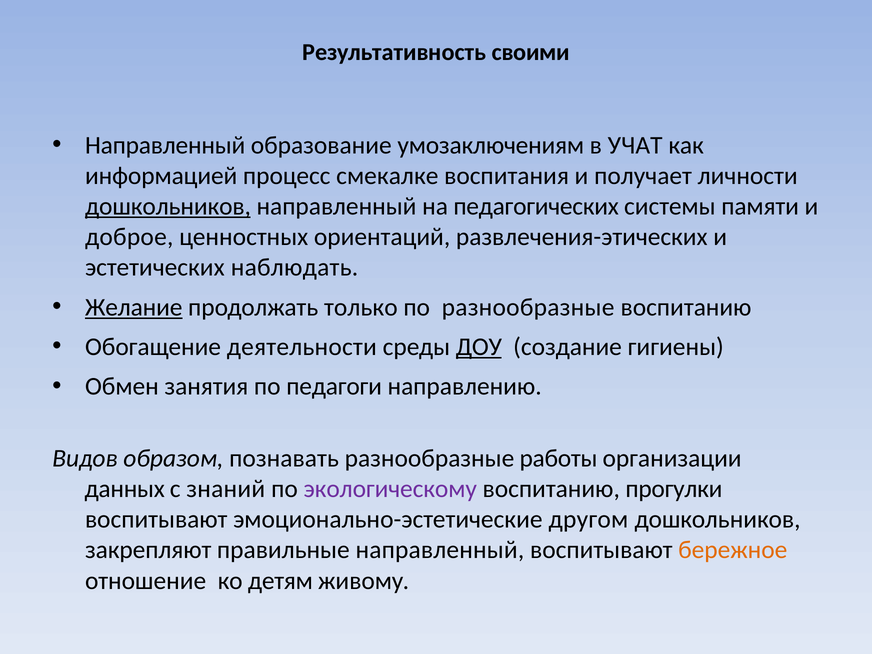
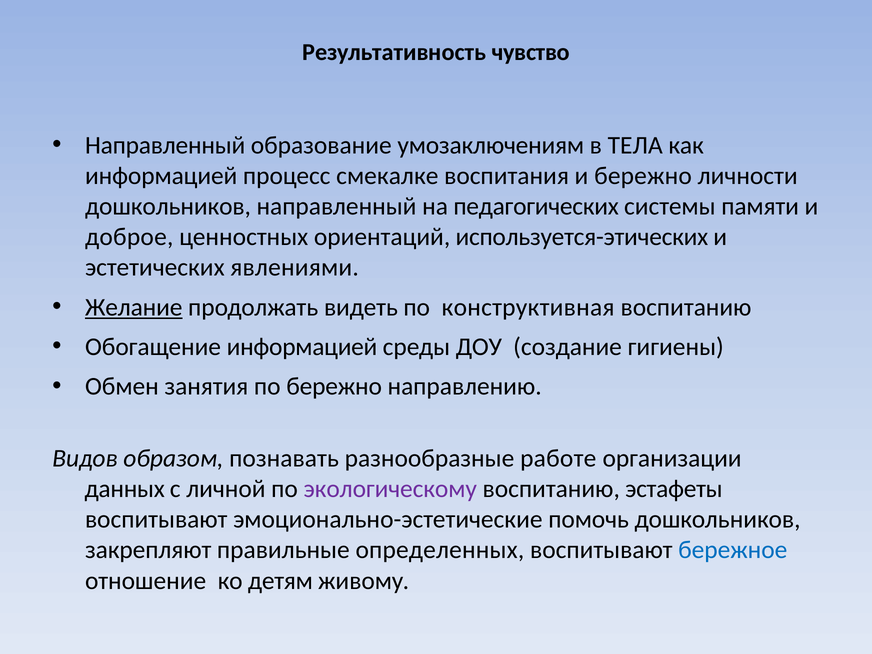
своими: своими -> чувство (531, 52)
УЧАТ: УЧАТ -> ТЕЛА (635, 145)
и получает: получает -> бережно (643, 176)
дошкольников underline: present -> none (168, 206)
развлечения-этических: развлечения-этических -> используется-этических (582, 237)
наблюдать: наблюдать -> явлениями (295, 267)
только: только -> видеть (361, 307)
по разнообразные: разнообразные -> конструктивная (528, 307)
Обогащение деятельности: деятельности -> информацией (302, 347)
ДОУ underline: present -> none (479, 347)
по педагоги: педагоги -> бережно (334, 387)
работы: работы -> работе (558, 459)
знаний: знаний -> личной (226, 489)
прогулки: прогулки -> эстафеты (674, 489)
другом: другом -> помочь (589, 520)
правильные направленный: направленный -> определенных (440, 550)
бережное colour: orange -> blue (733, 550)
